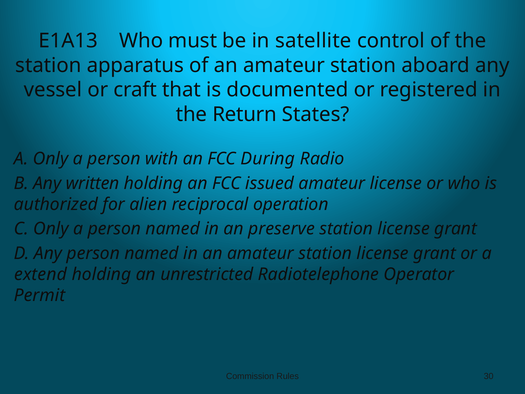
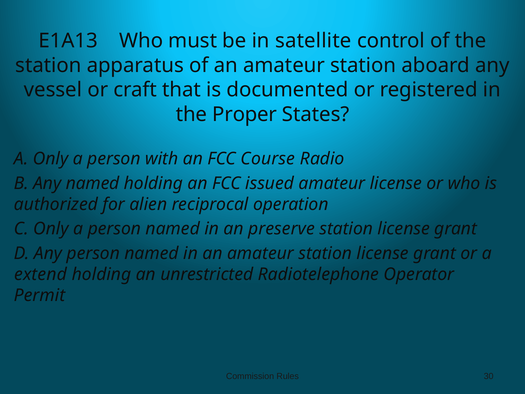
Return: Return -> Proper (245, 114)
During: During -> Course (268, 159)
Any written: written -> named (93, 183)
